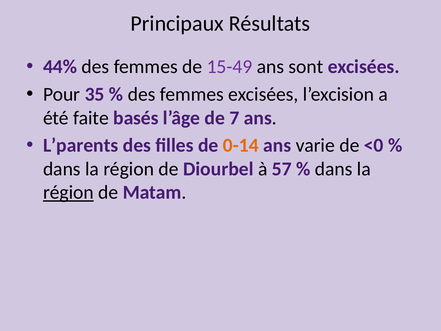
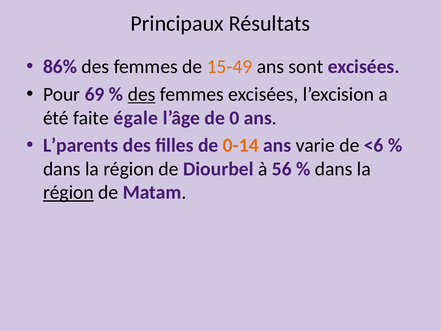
44%: 44% -> 86% (60, 67)
15-49 colour: purple -> orange (230, 67)
35: 35 -> 69 (95, 94)
des underline: none -> present (142, 94)
basés: basés -> égale (136, 118)
7: 7 -> 0 (234, 118)
<0: <0 -> <6 (374, 145)
57: 57 -> 56 (282, 169)
